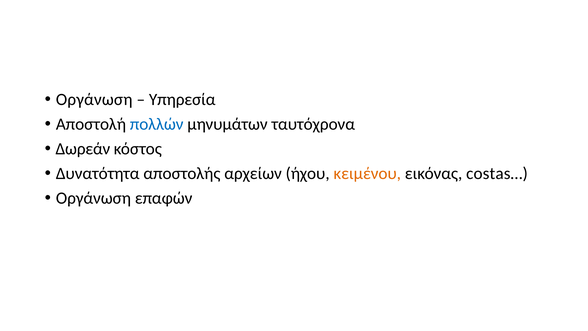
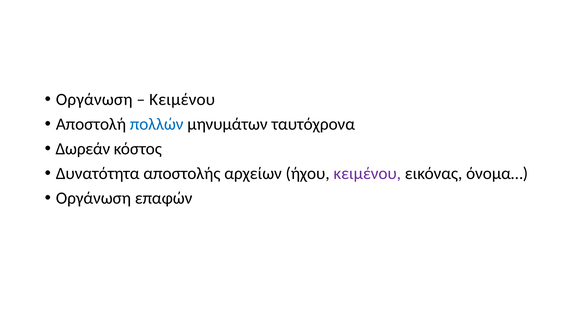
Υπηρεσία: Υπηρεσία -> Κειμένου (182, 99)
κειμένου colour: orange -> purple (367, 173)
costas…: costas… -> όνομα… (497, 173)
